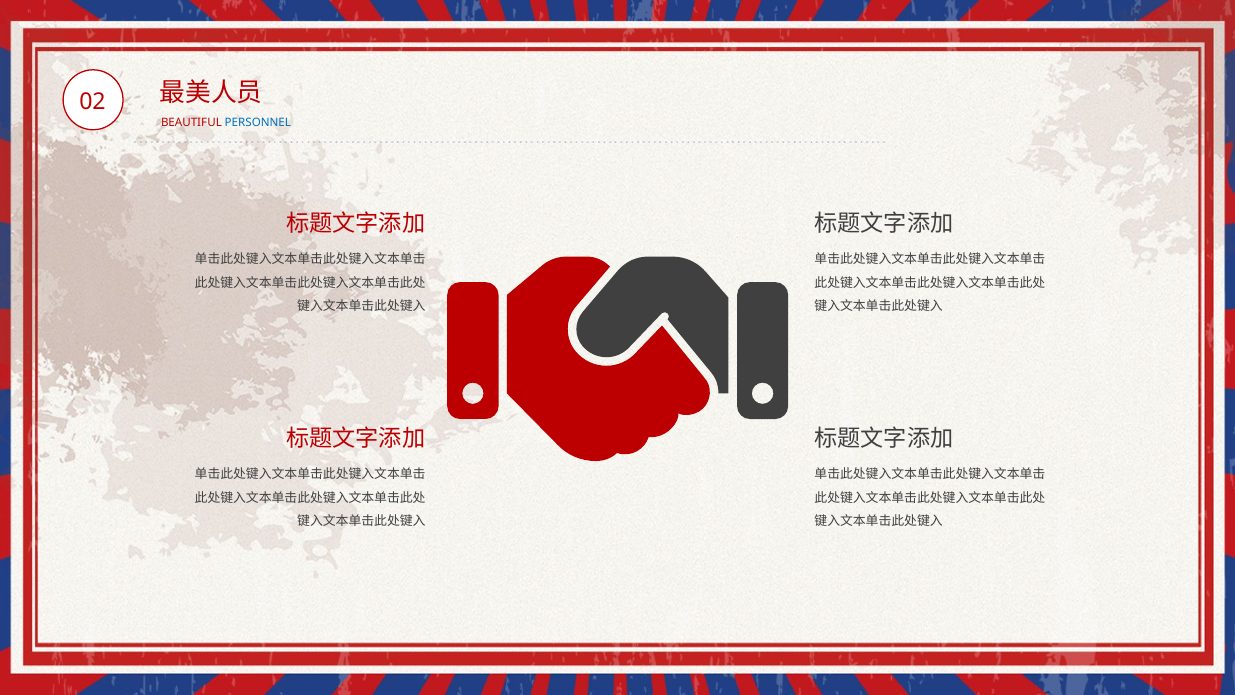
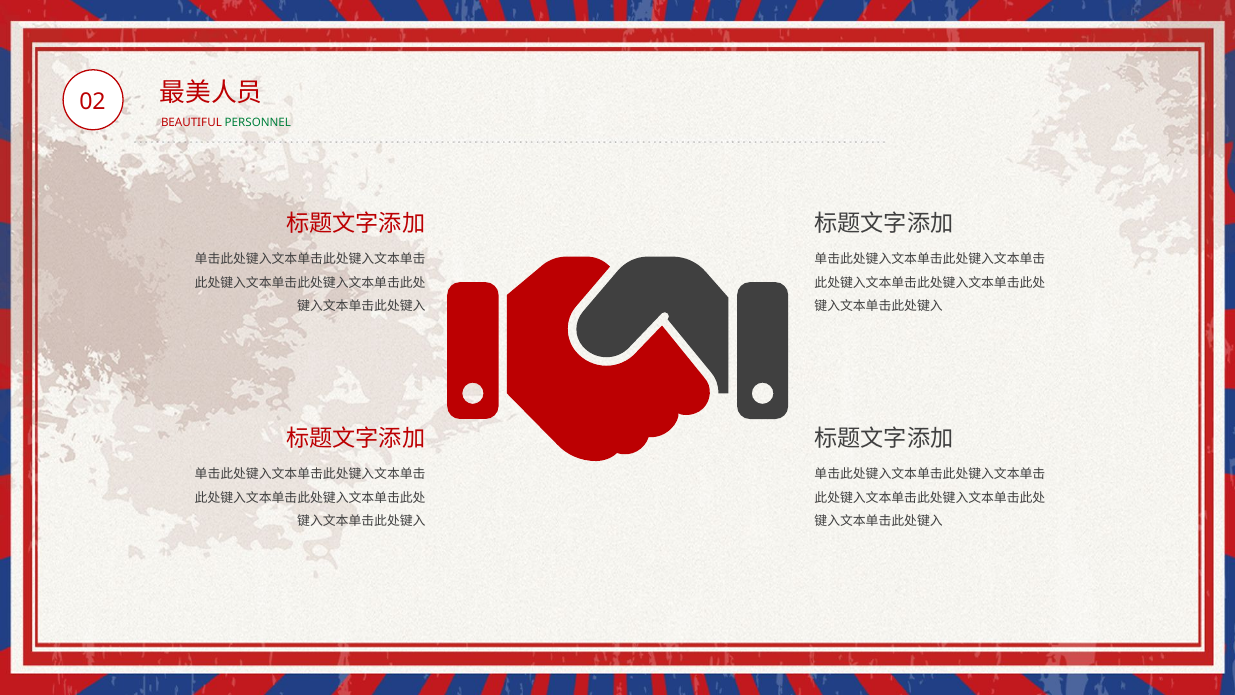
PERSONNEL colour: blue -> green (258, 123)
